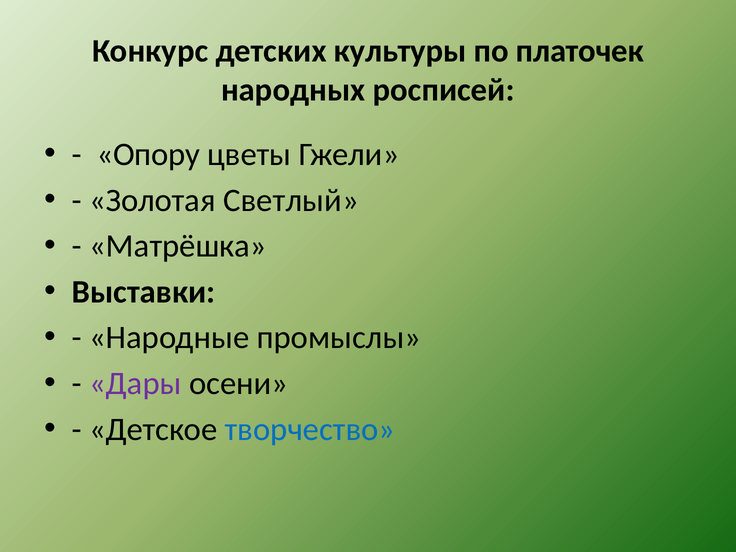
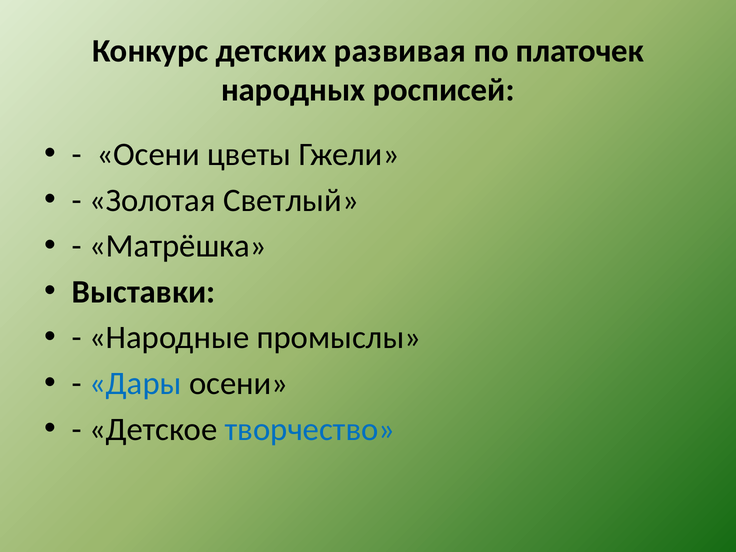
культуры: культуры -> развивая (400, 51)
Опору: Опору -> Осени (148, 154)
Дары colour: purple -> blue (135, 383)
